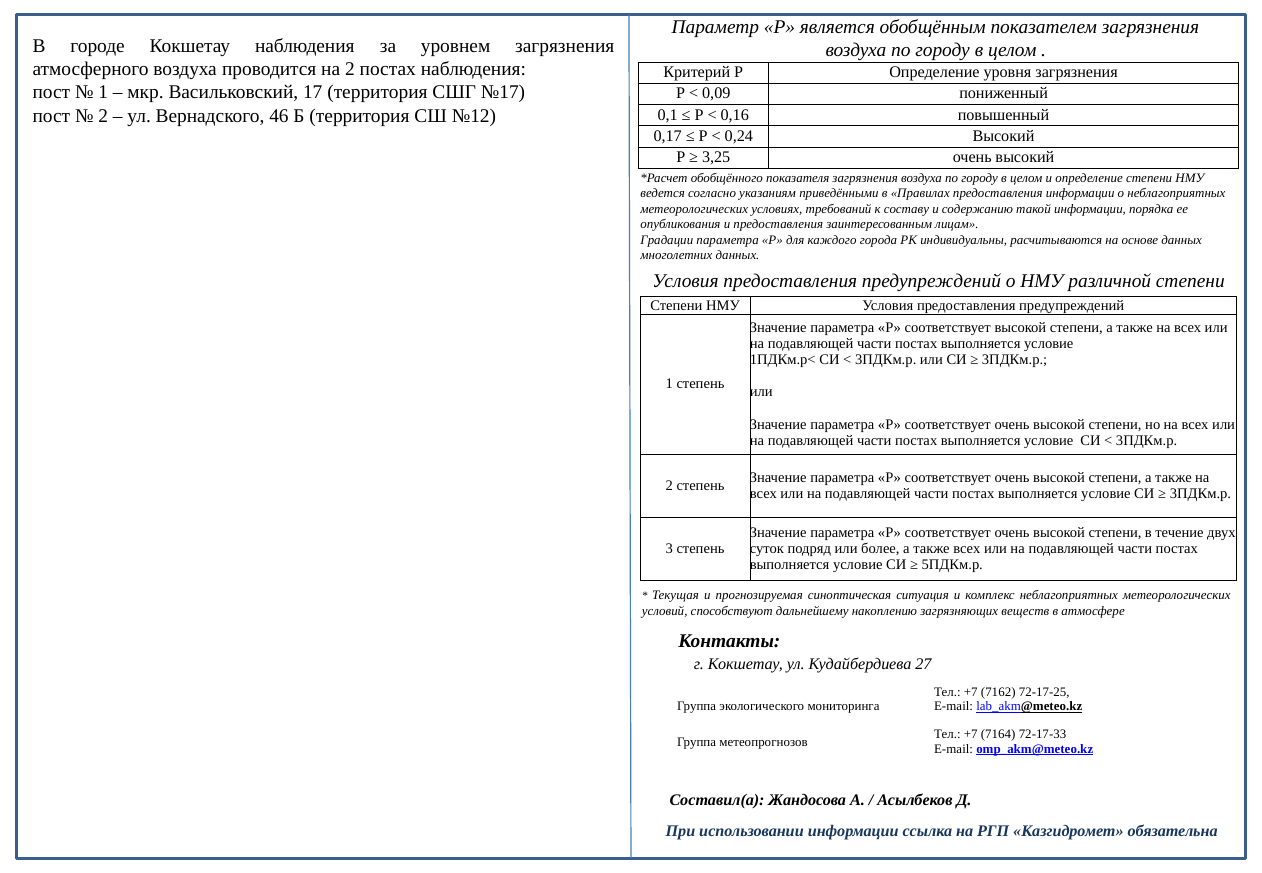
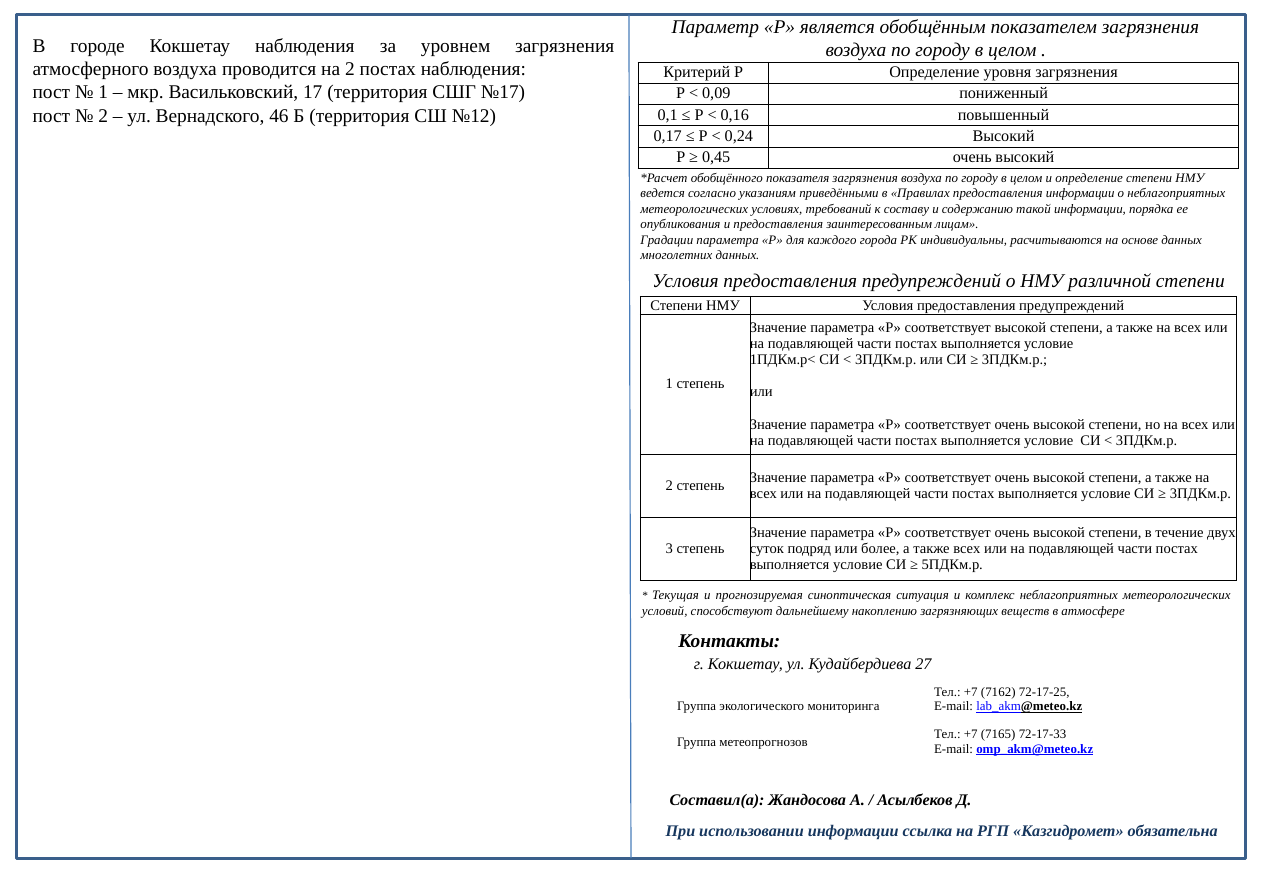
3,25: 3,25 -> 0,45 (716, 157)
7164: 7164 -> 7165 (998, 735)
